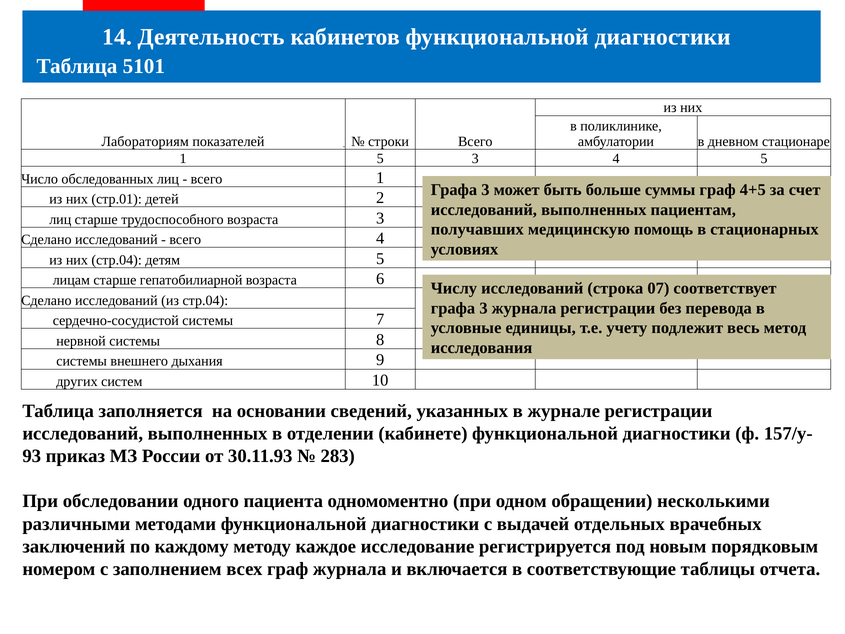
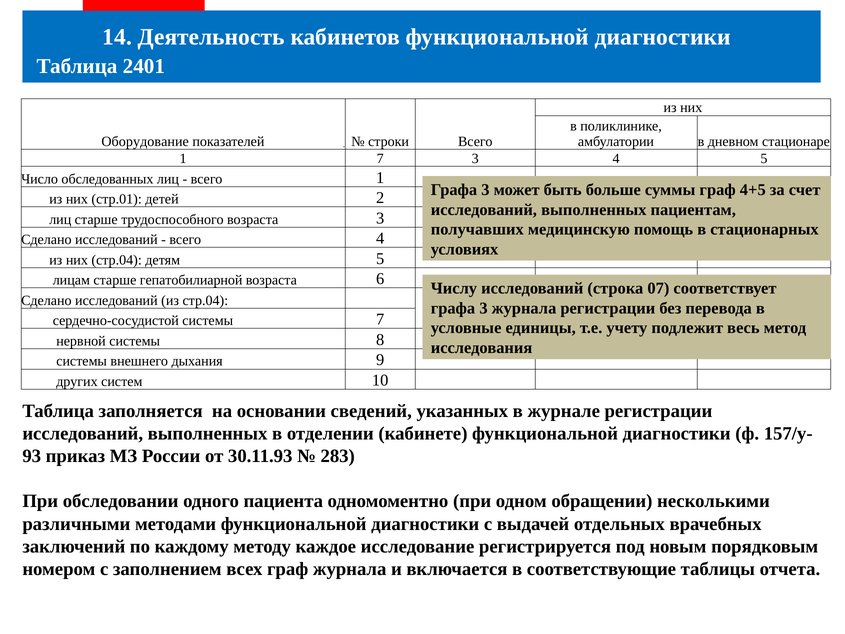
5101: 5101 -> 2401 (144, 66)
Лабораториям: Лабораториям -> Оборудование (145, 142)
1 5: 5 -> 7 (380, 159)
